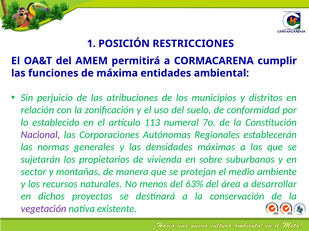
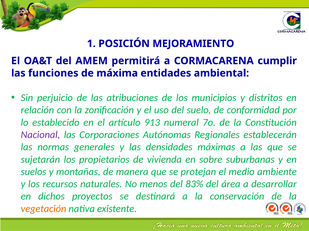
RESTRICCIONES: RESTRICCIONES -> MEJORAMIENTO (193, 44)
113: 113 -> 913 (152, 123)
sector: sector -> suelos (34, 172)
63%: 63% -> 83% (194, 185)
vegetación colour: purple -> orange (44, 209)
